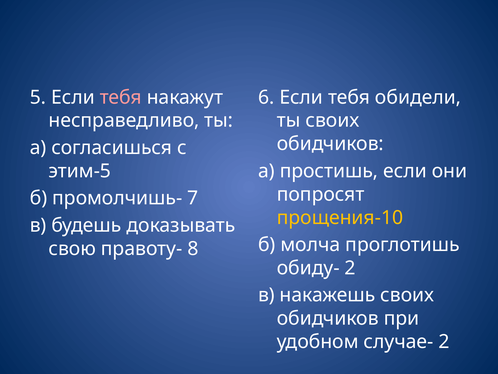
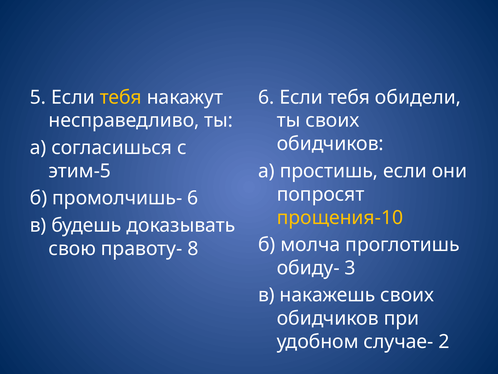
тебя colour: pink -> yellow (121, 97)
промолчишь- 7: 7 -> 6 (193, 198)
обиду- 2: 2 -> 3 (350, 268)
